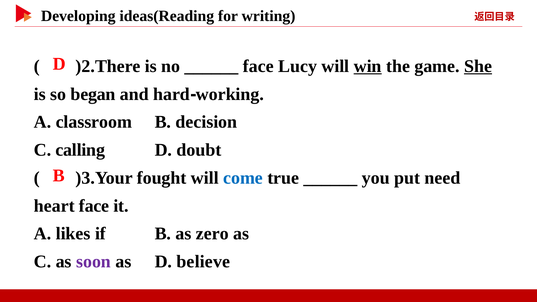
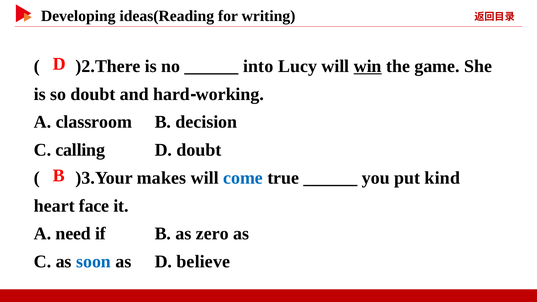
face: face -> into (258, 66)
She underline: present -> none (478, 66)
so began: began -> doubt (93, 94)
fought: fought -> makes (162, 178)
need: need -> kind (442, 178)
likes: likes -> need (73, 234)
soon colour: purple -> blue (94, 262)
